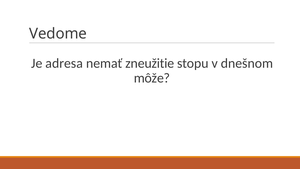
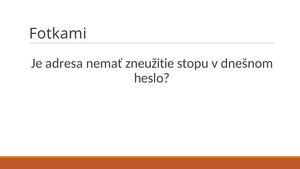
Vedome: Vedome -> Fotkami (58, 34)
môže: môže -> heslo (152, 78)
